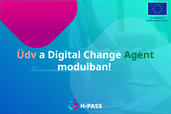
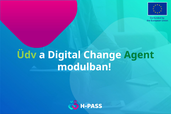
Üdv colour: pink -> light green (27, 55)
